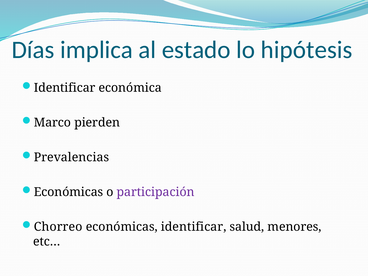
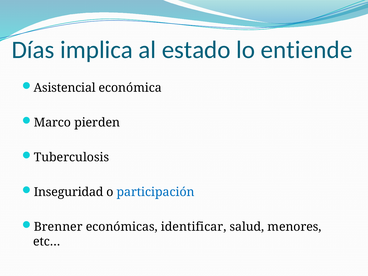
hipótesis: hipótesis -> entiende (307, 50)
Identificar: Identificar -> Asistencial (65, 88)
Prevalencias: Prevalencias -> Tuberculosis (71, 157)
Económicas: Económicas -> Inseguridad (69, 192)
participación colour: purple -> blue (156, 192)
Chorreo: Chorreo -> Brenner (58, 227)
